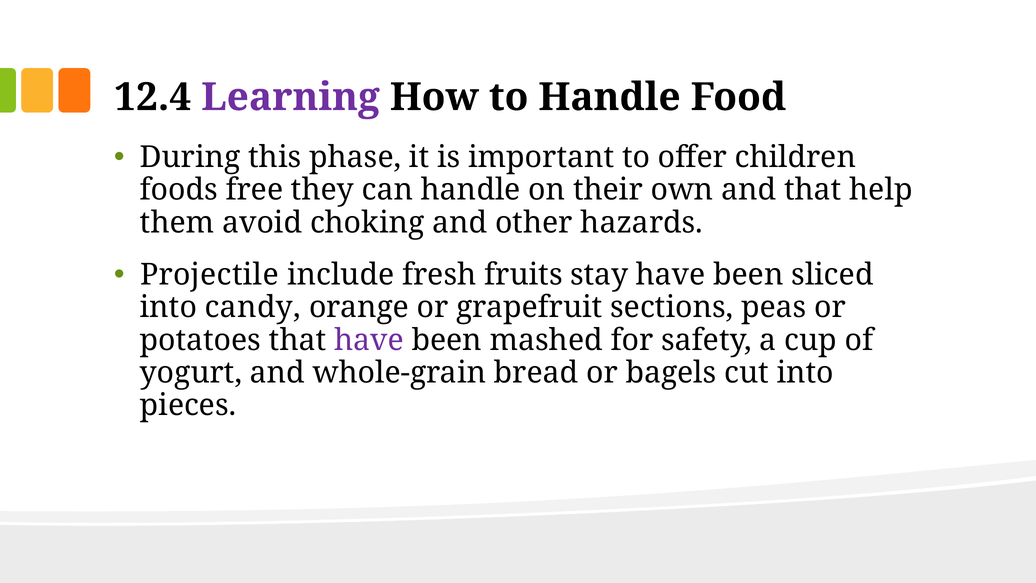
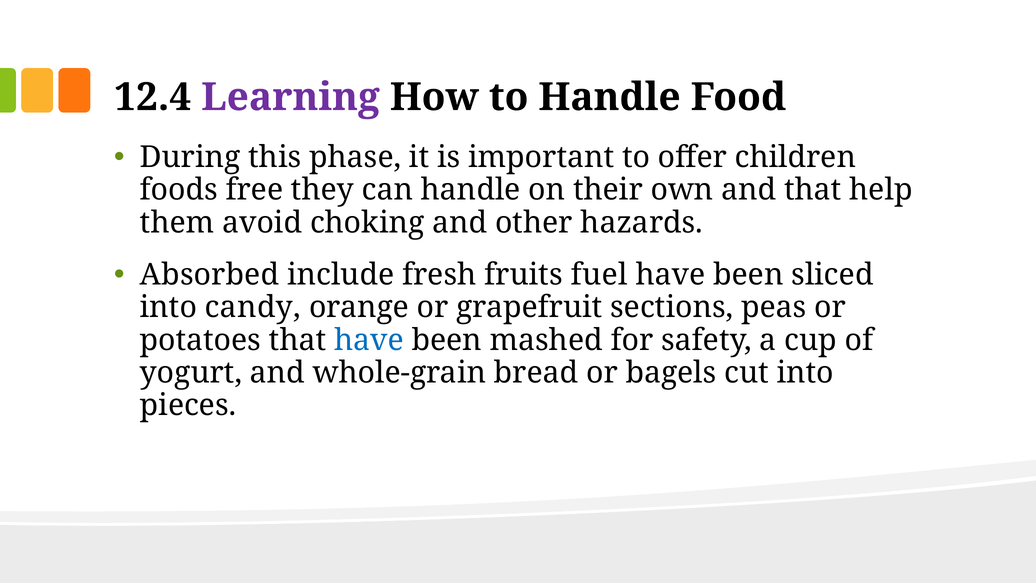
Projectile: Projectile -> Absorbed (210, 275)
stay: stay -> fuel (599, 275)
have colour: purple -> blue (369, 340)
